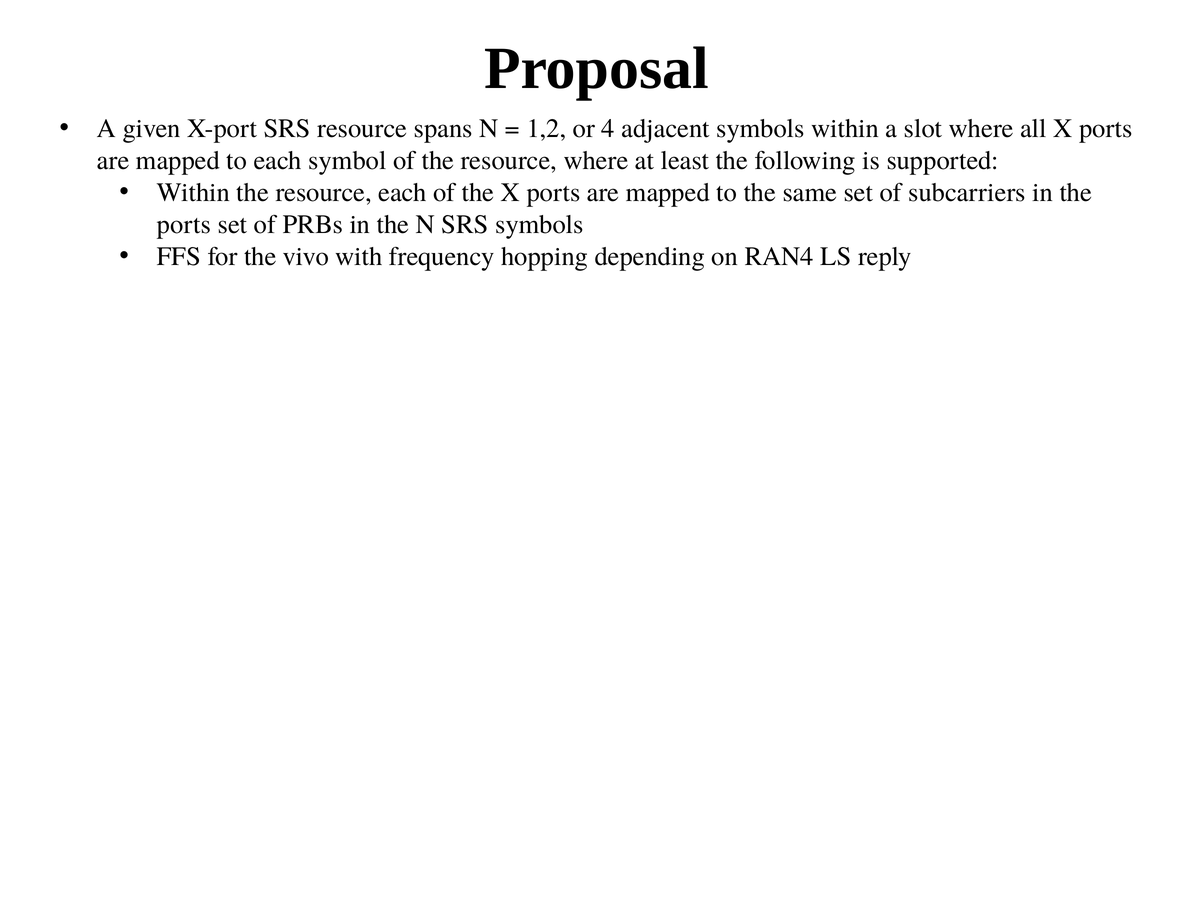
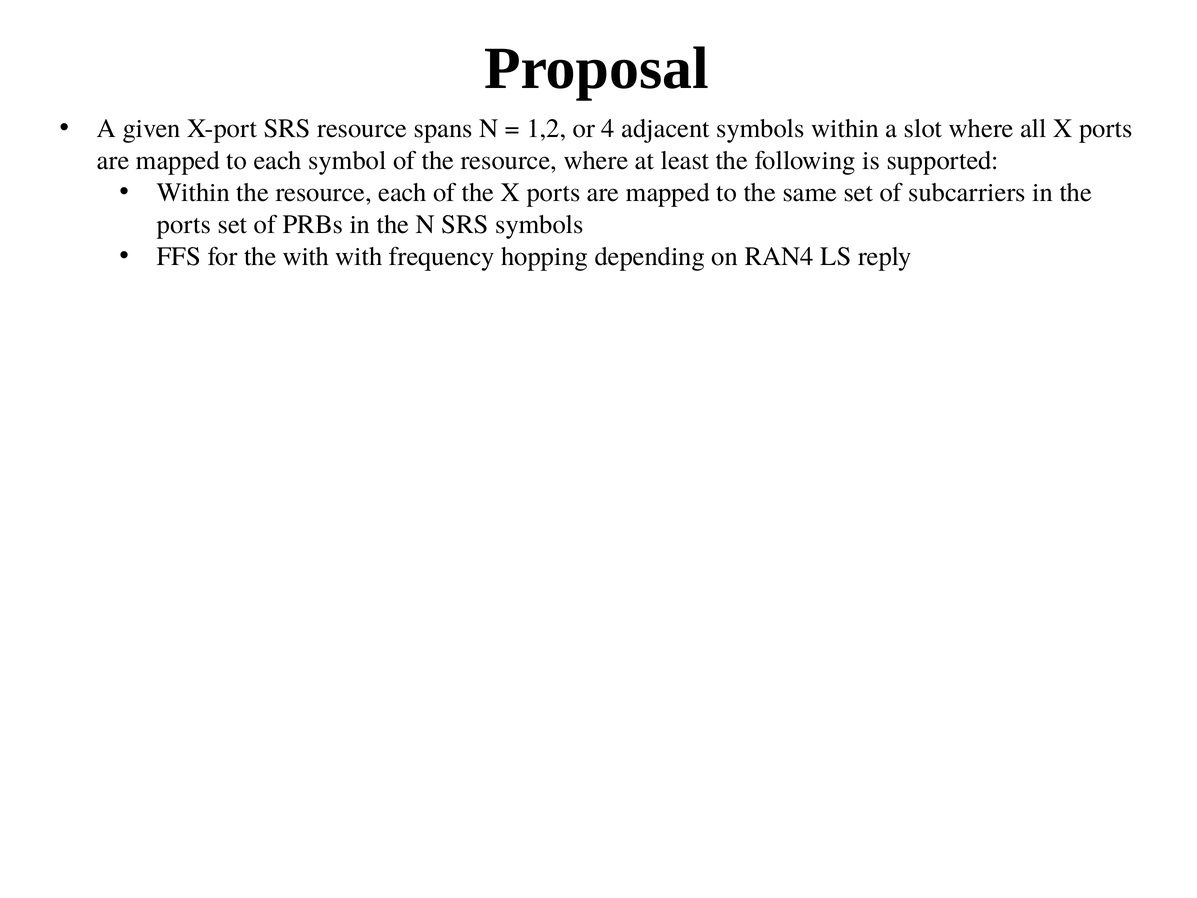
the vivo: vivo -> with (306, 256)
